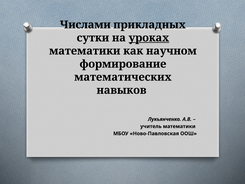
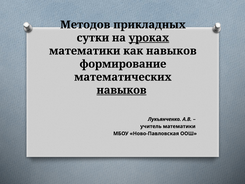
Числами: Числами -> Методов (85, 25)
как научном: научном -> навыков (171, 51)
навыков underline: none -> present (122, 90)
